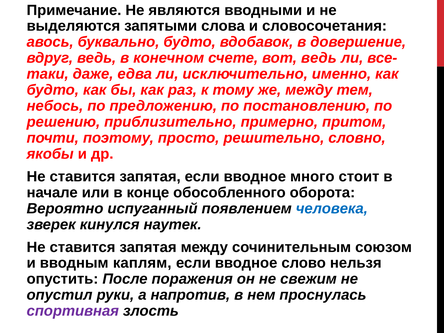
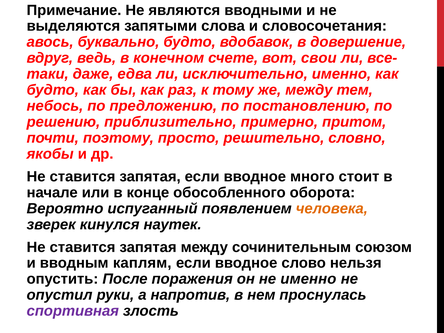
вот ведь: ведь -> свои (319, 58)
человека colour: blue -> orange (332, 209)
не свежим: свежим -> именно (308, 279)
